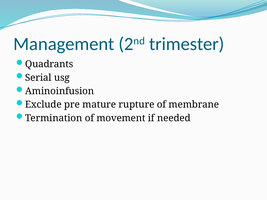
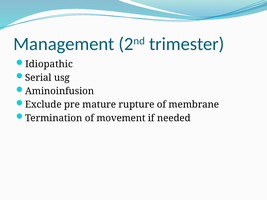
Quadrants: Quadrants -> Idiopathic (49, 64)
